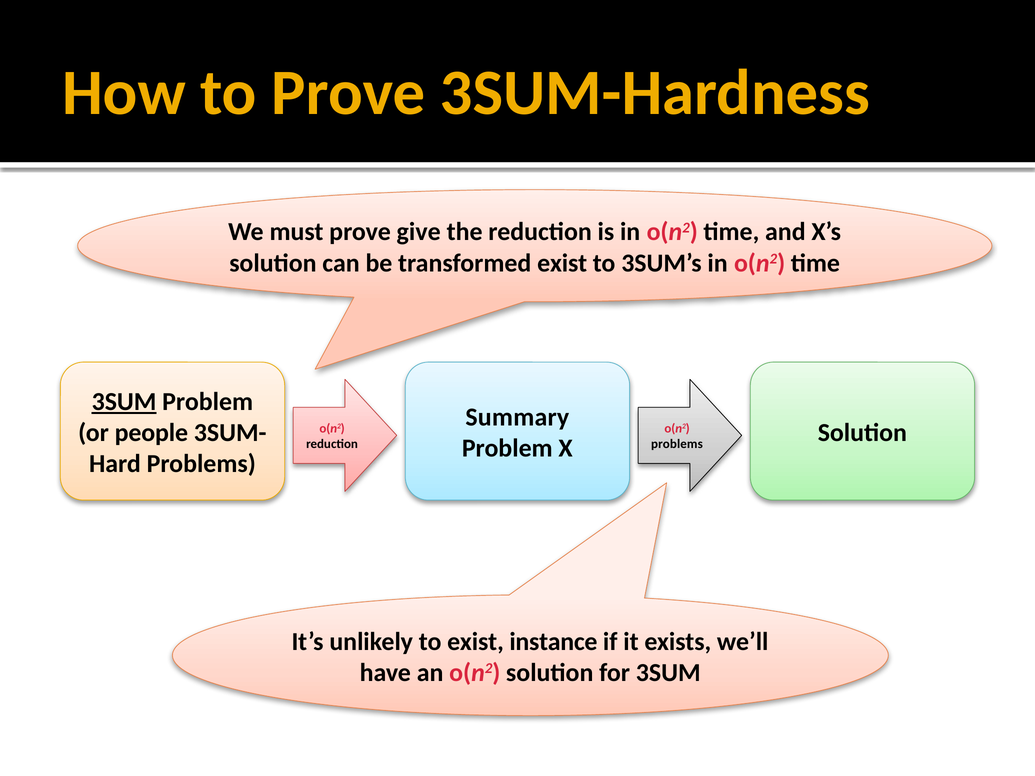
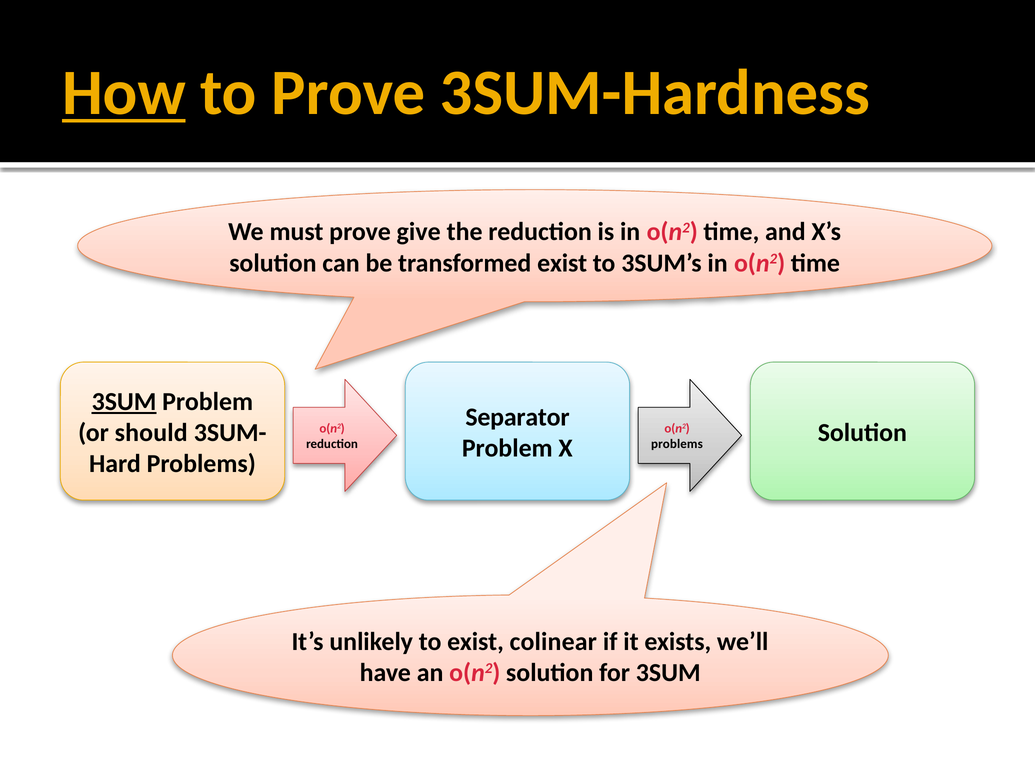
How underline: none -> present (124, 93)
Summary: Summary -> Separator (518, 418)
people: people -> should (151, 433)
instance: instance -> colinear (553, 642)
